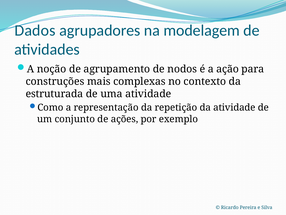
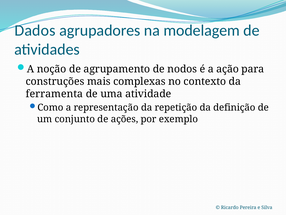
estruturada: estruturada -> ferramenta (54, 94)
da atividade: atividade -> definição (234, 107)
